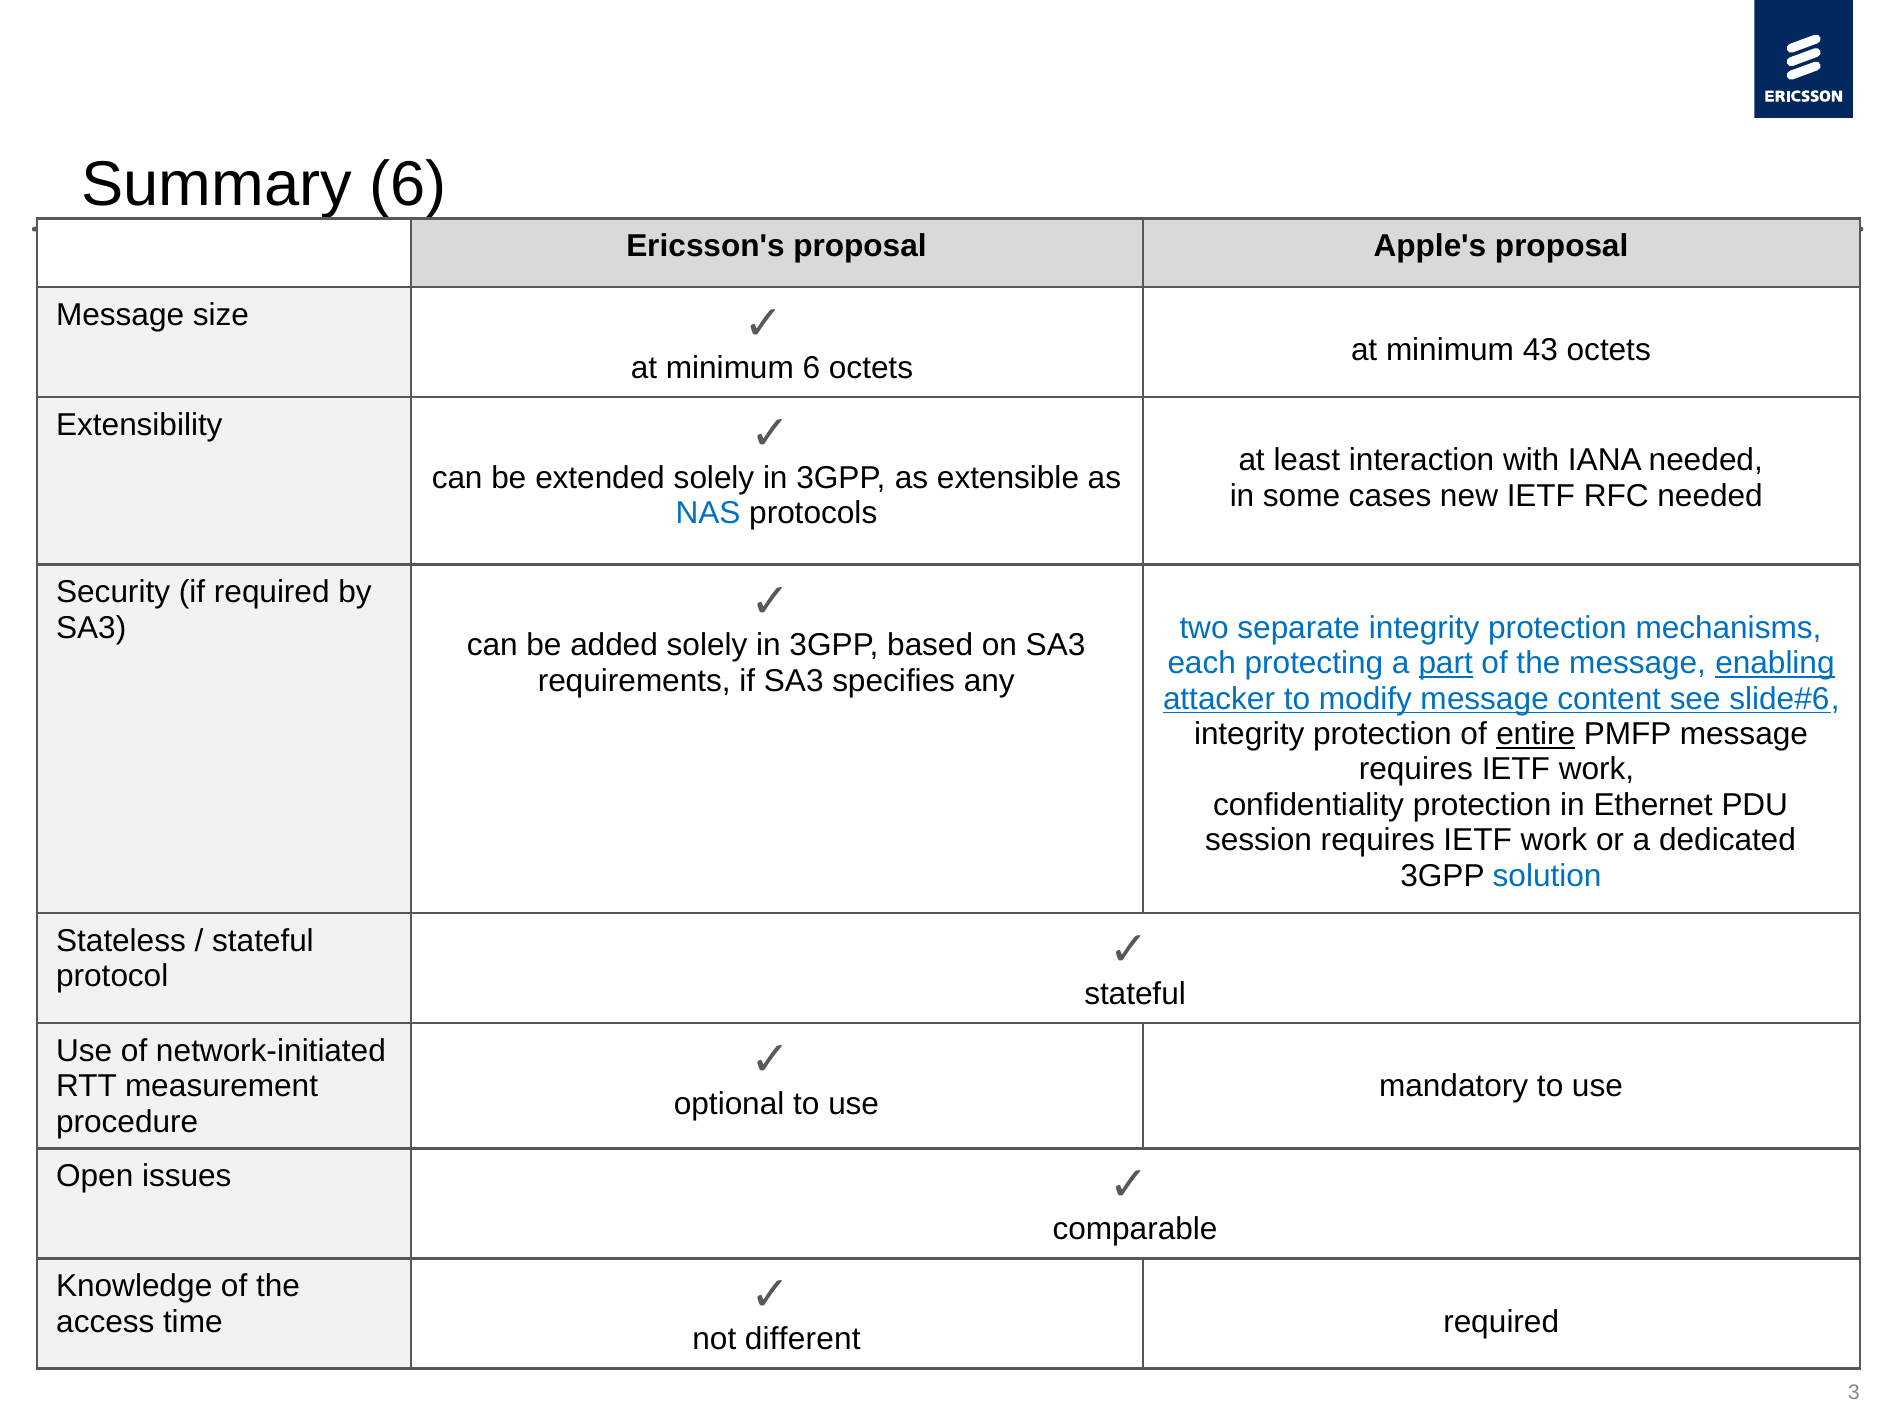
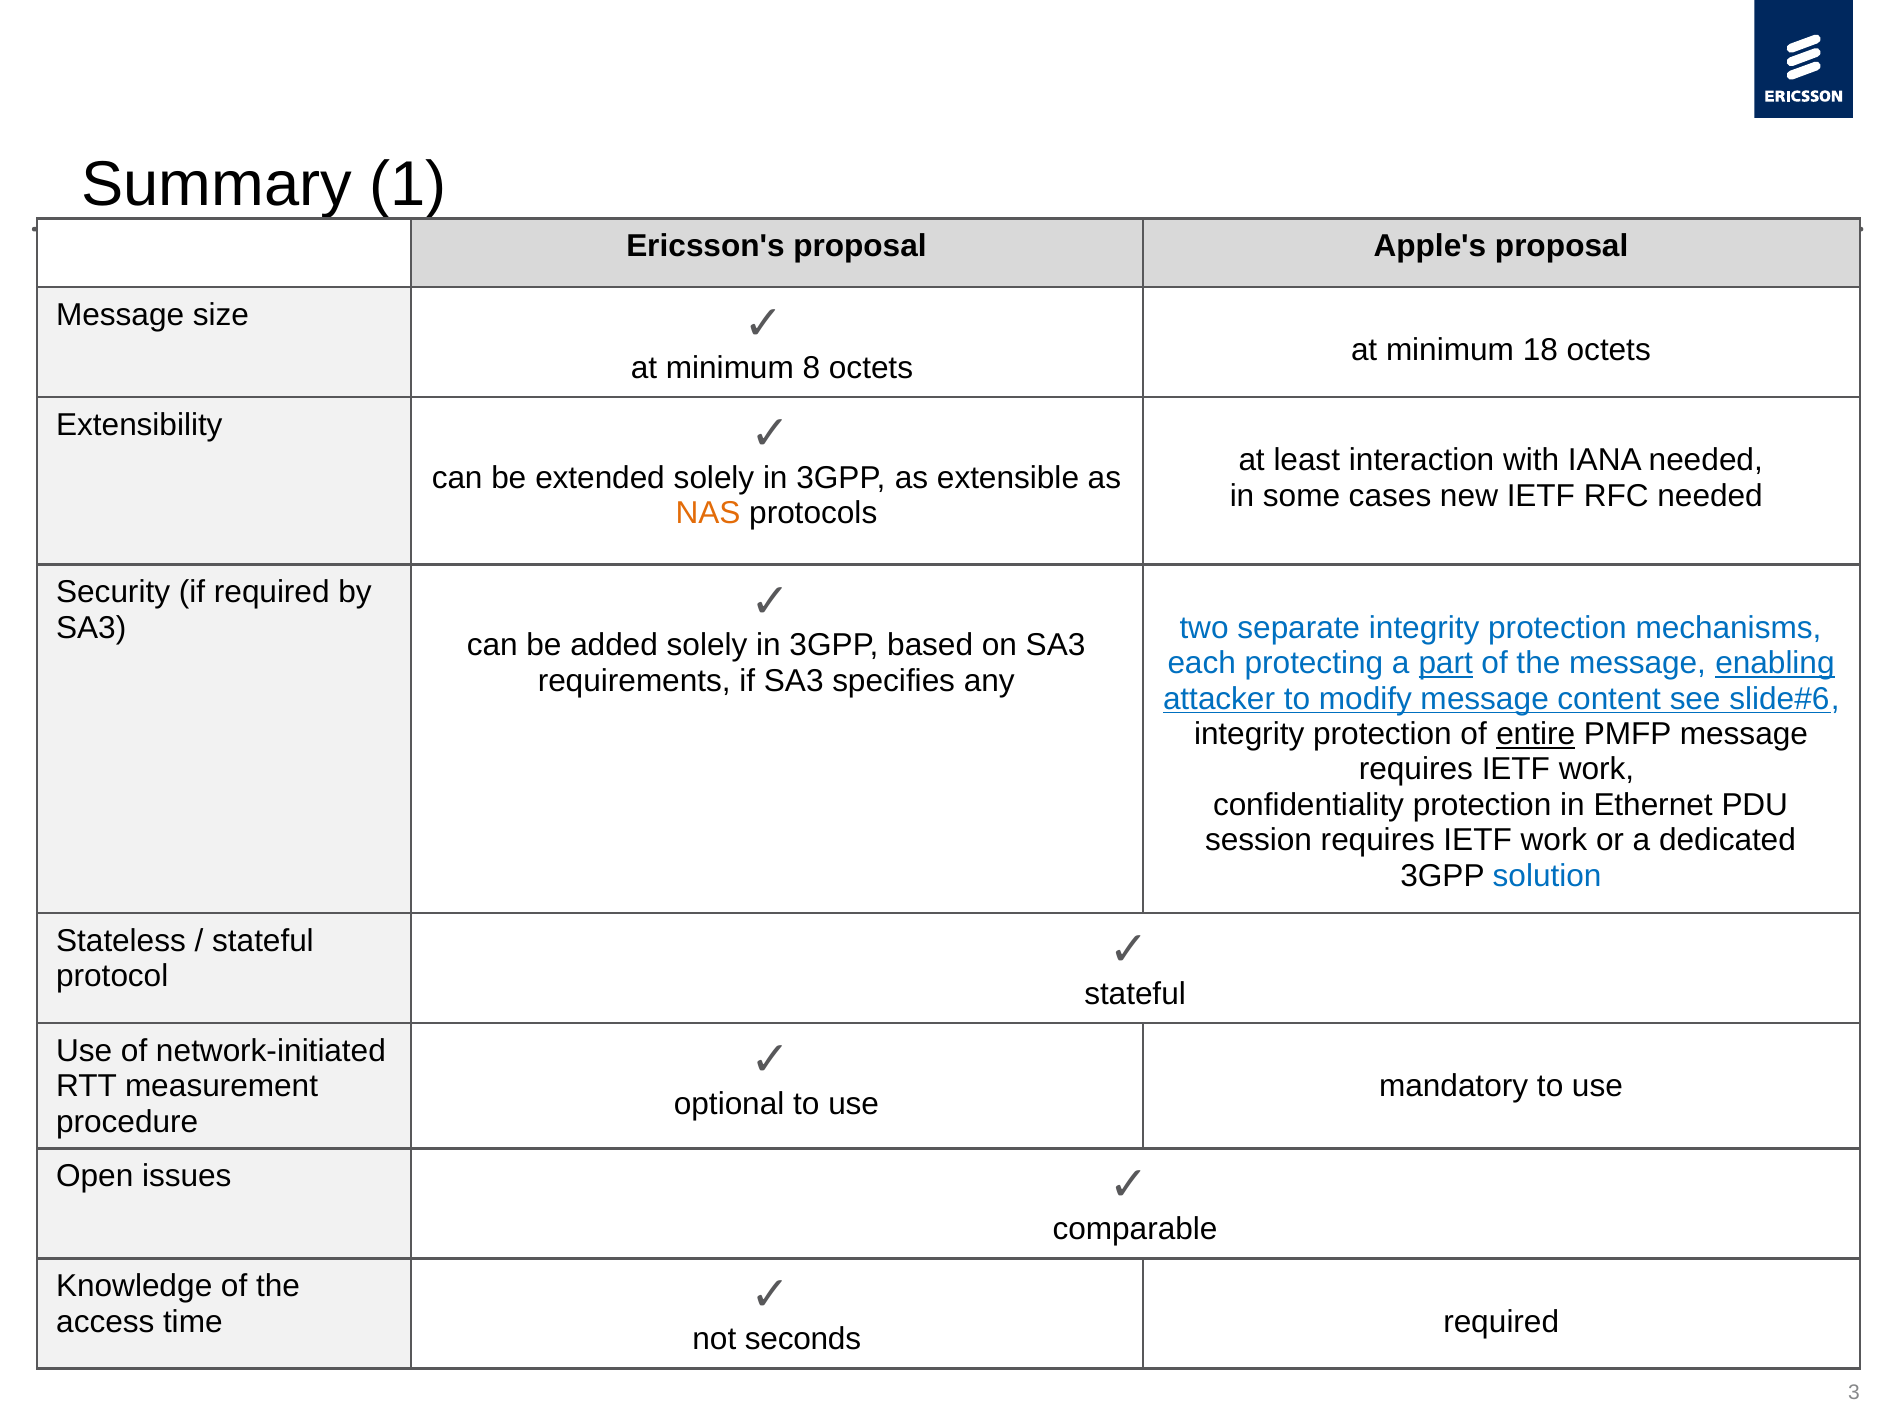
Summary 6: 6 -> 1 (408, 185)
43: 43 -> 18 (1540, 350)
minimum 6: 6 -> 8 (811, 368)
NAS colour: blue -> orange (708, 513)
different: different -> seconds (803, 1339)
